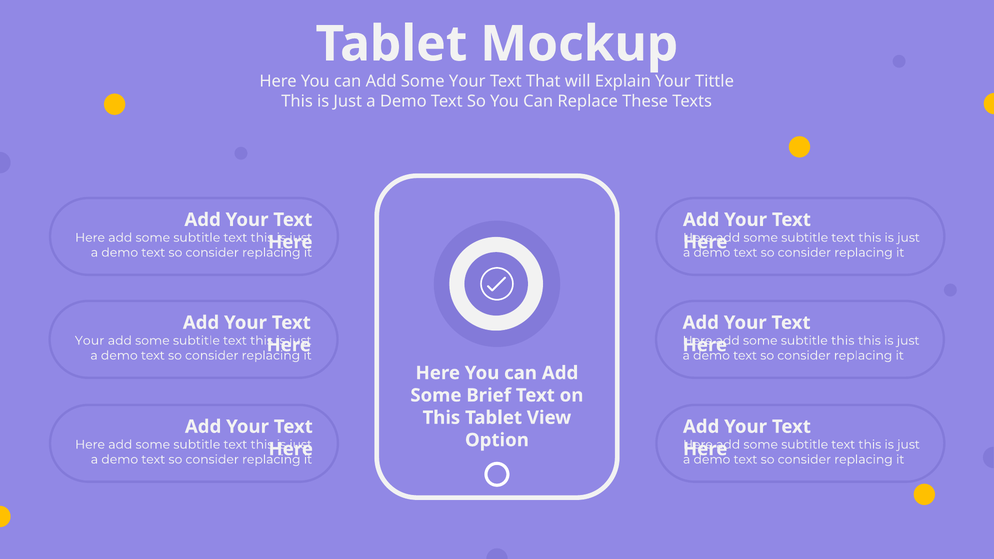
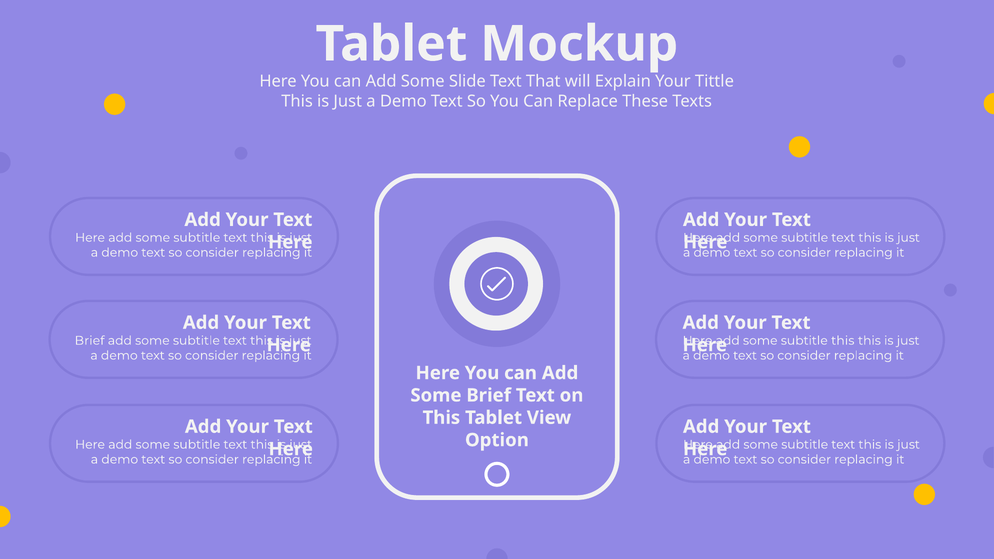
Your: Your -> Slide (467, 81)
Your: Your -> Brief (90, 341)
